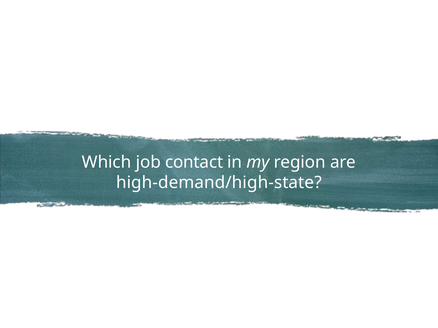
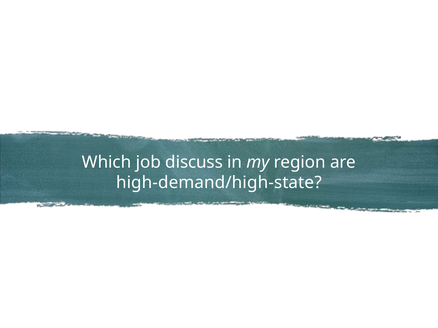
contact: contact -> discuss (194, 162)
